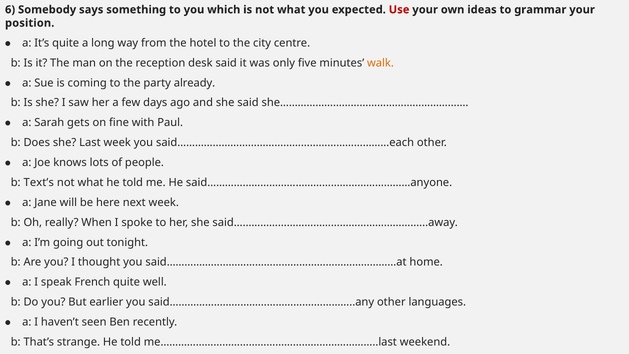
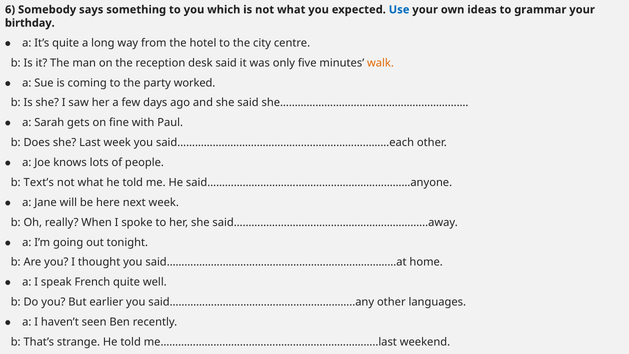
Use colour: red -> blue (399, 10)
position: position -> birthday (30, 23)
already: already -> worked (195, 83)
